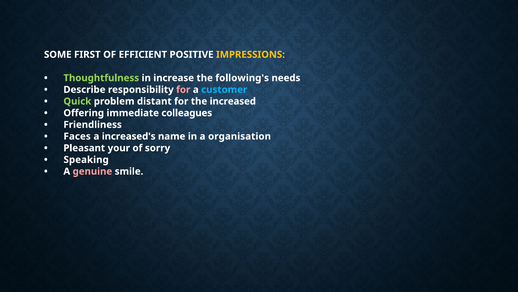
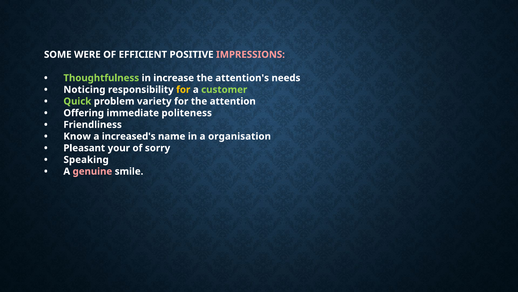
FIRST: FIRST -> WERE (87, 54)
IMPRESSIONS colour: yellow -> pink (250, 54)
following's: following's -> attention's (242, 78)
Describe: Describe -> Noticing (84, 89)
for colour: pink -> yellow (183, 89)
customer colour: light blue -> light green (224, 89)
distant: distant -> variety (154, 101)
increased: increased -> attention (233, 101)
colleagues: colleagues -> politeness (187, 113)
Faces: Faces -> Know (77, 136)
